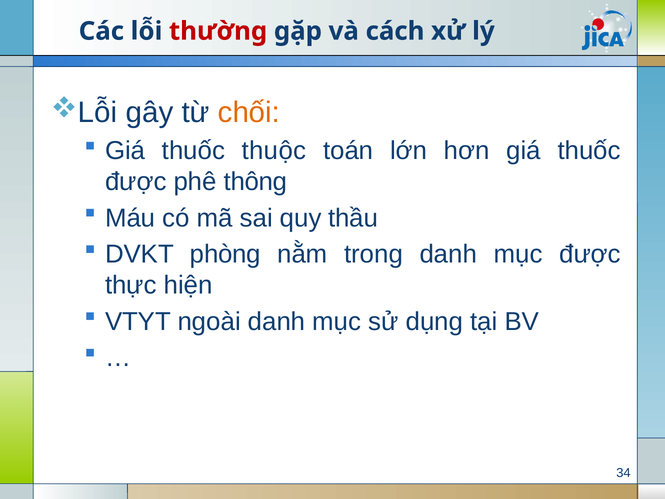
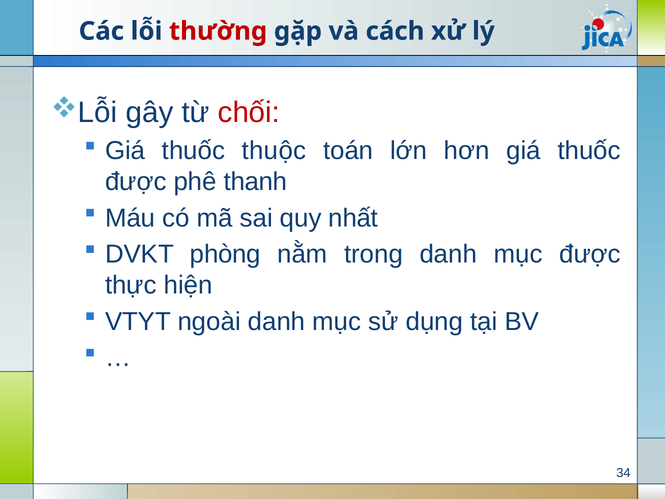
chối colour: orange -> red (249, 112)
thông: thông -> thanh (256, 182)
thầu: thầu -> nhất (353, 218)
